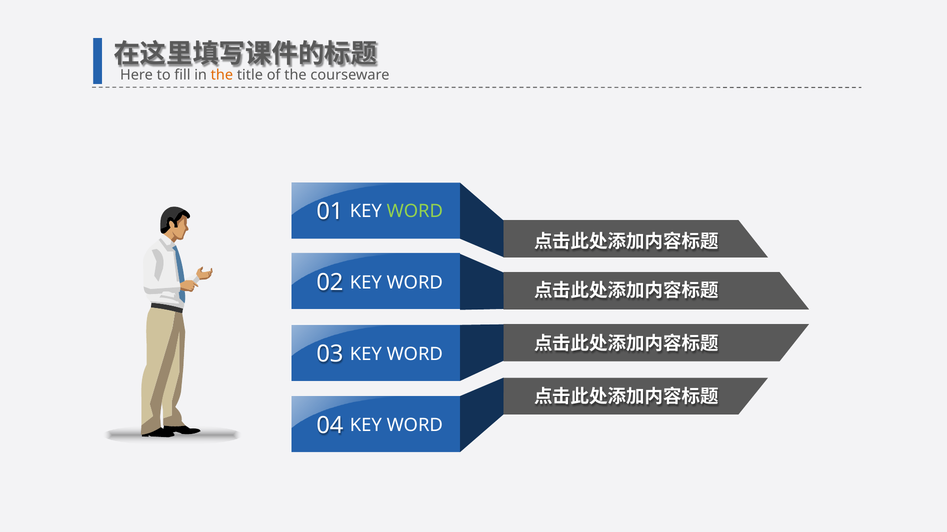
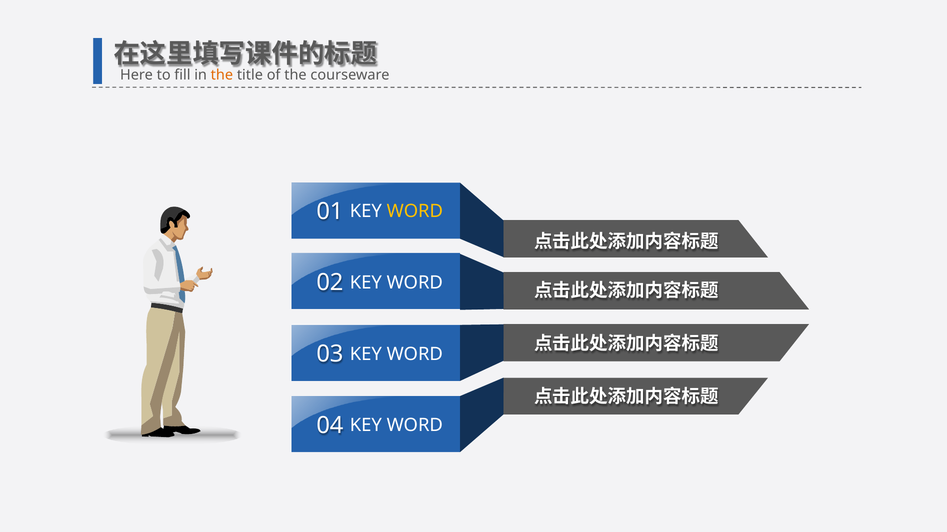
WORD colour: light green -> yellow (415, 211)
